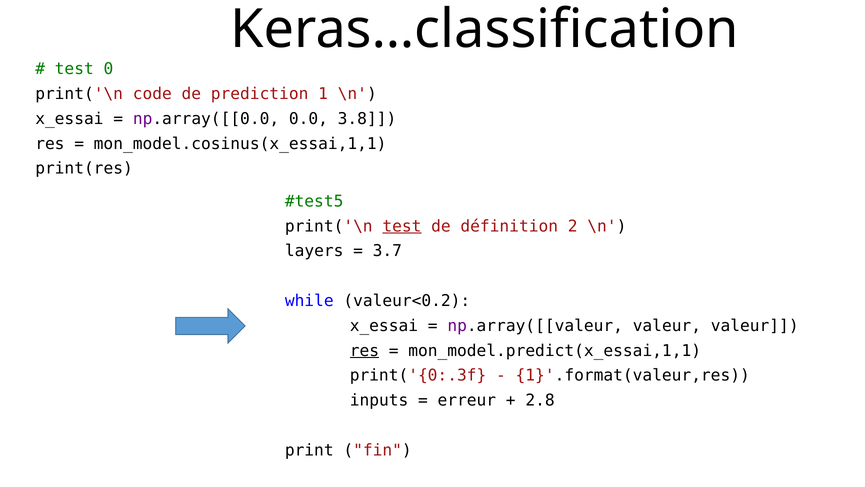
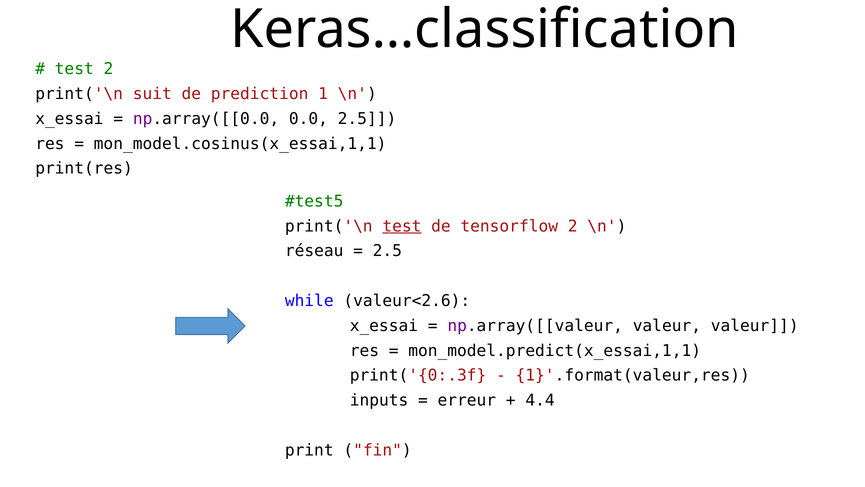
test 0: 0 -> 2 (108, 69)
code: code -> suit (152, 94)
0.0 3.8: 3.8 -> 2.5 (367, 119)
définition: définition -> tensorflow (509, 226)
layers: layers -> réseau (314, 251)
3.7: 3.7 -> 2.5 (387, 251)
valeur<0.2: valeur<0.2 -> valeur<2.6 (407, 301)
res underline: present -> none (364, 350)
2.8: 2.8 -> 4.4 (540, 400)
